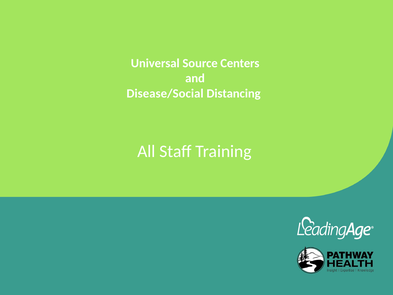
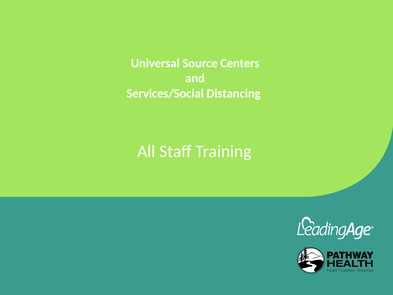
Disease/Social: Disease/Social -> Services/Social (165, 93)
